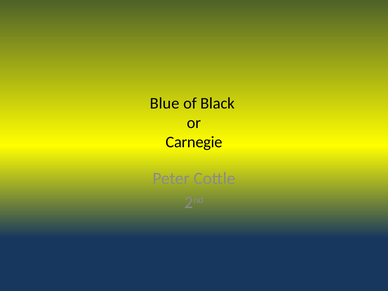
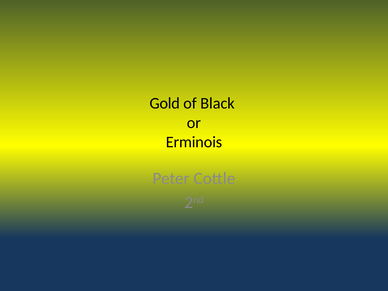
Blue: Blue -> Gold (165, 103)
Carnegie: Carnegie -> Erminois (194, 142)
